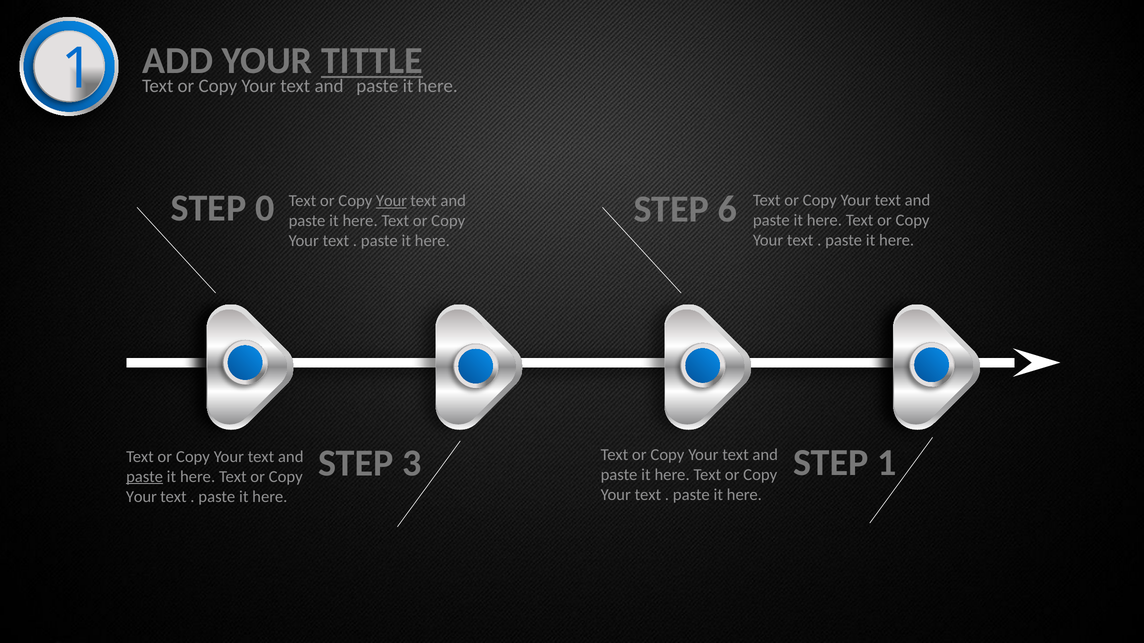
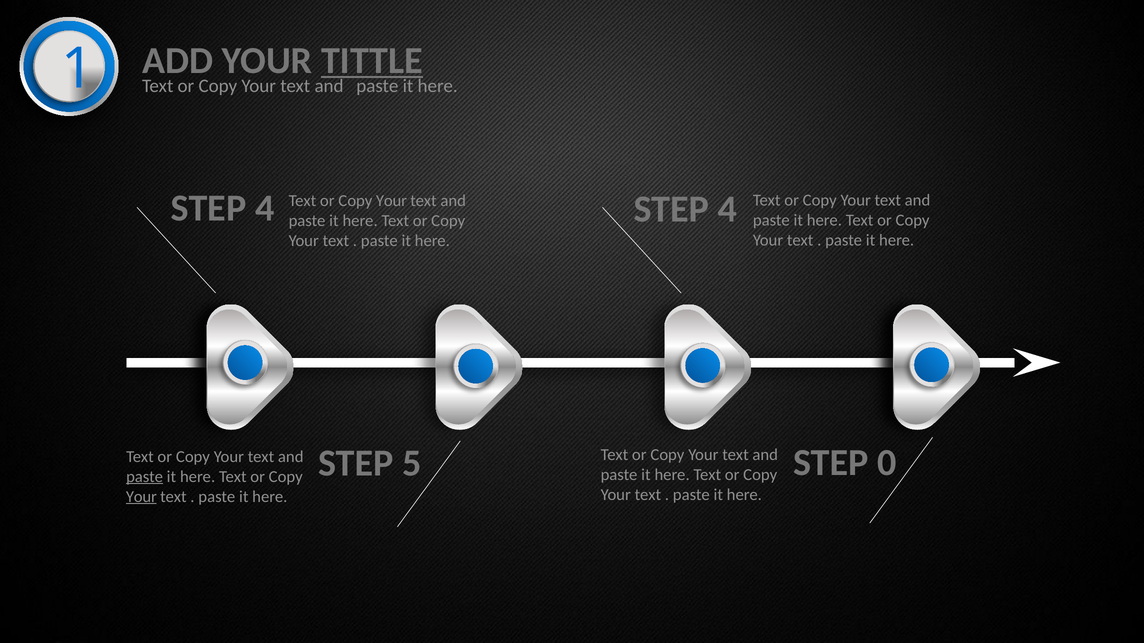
0: 0 -> 4 (265, 209)
Your underline: present -> none (391, 201)
6: 6 -> 4 (727, 209)
3: 3 -> 5 (412, 463)
STEP 1: 1 -> 0 (887, 463)
Your underline: none -> present (141, 497)
